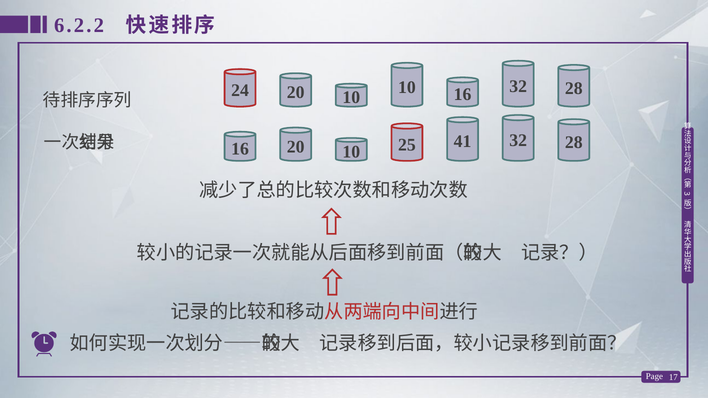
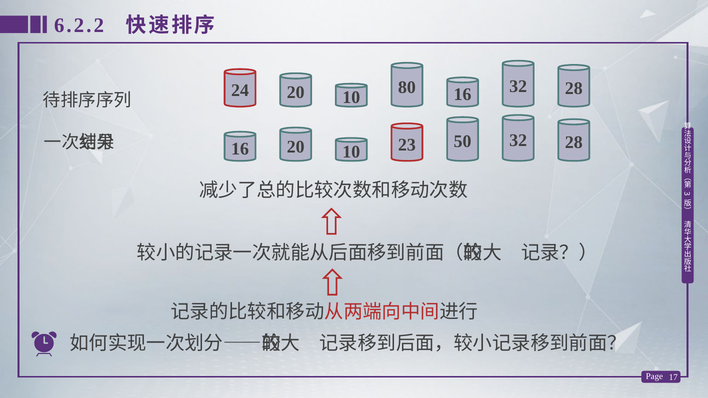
20 10: 10 -> 80 (407, 87)
41: 41 -> 50 (463, 142)
25: 25 -> 23 (407, 145)
